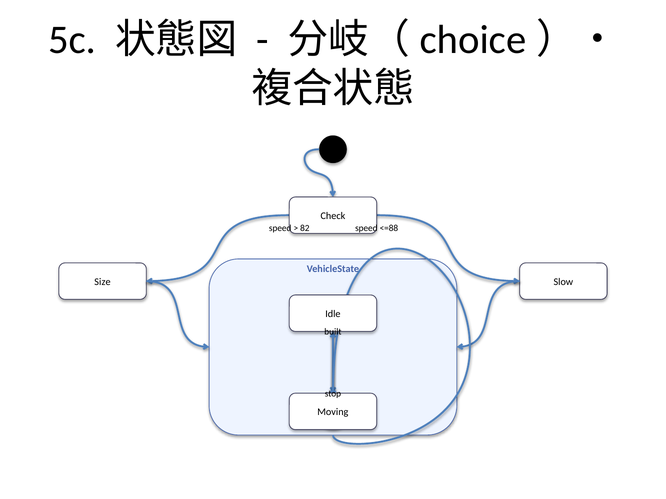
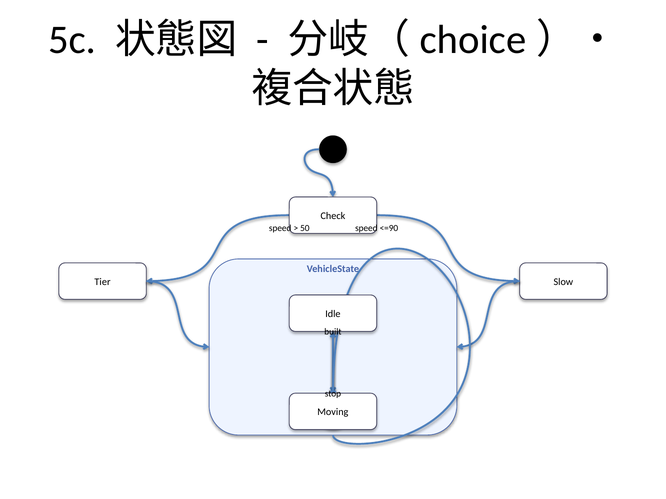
82: 82 -> 50 (305, 228)
<=88: <=88 -> <=90 (389, 228)
Size: Size -> Tier (102, 282)
